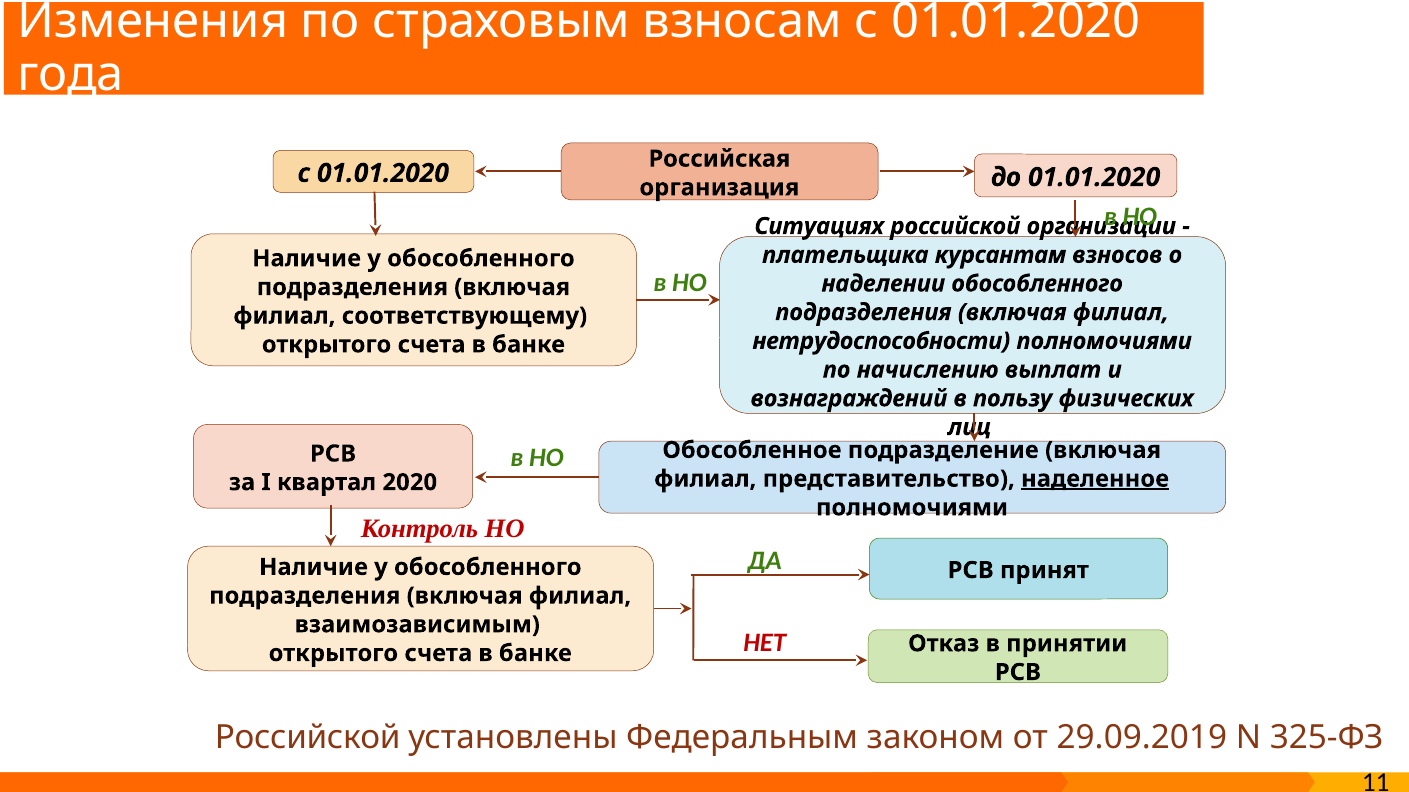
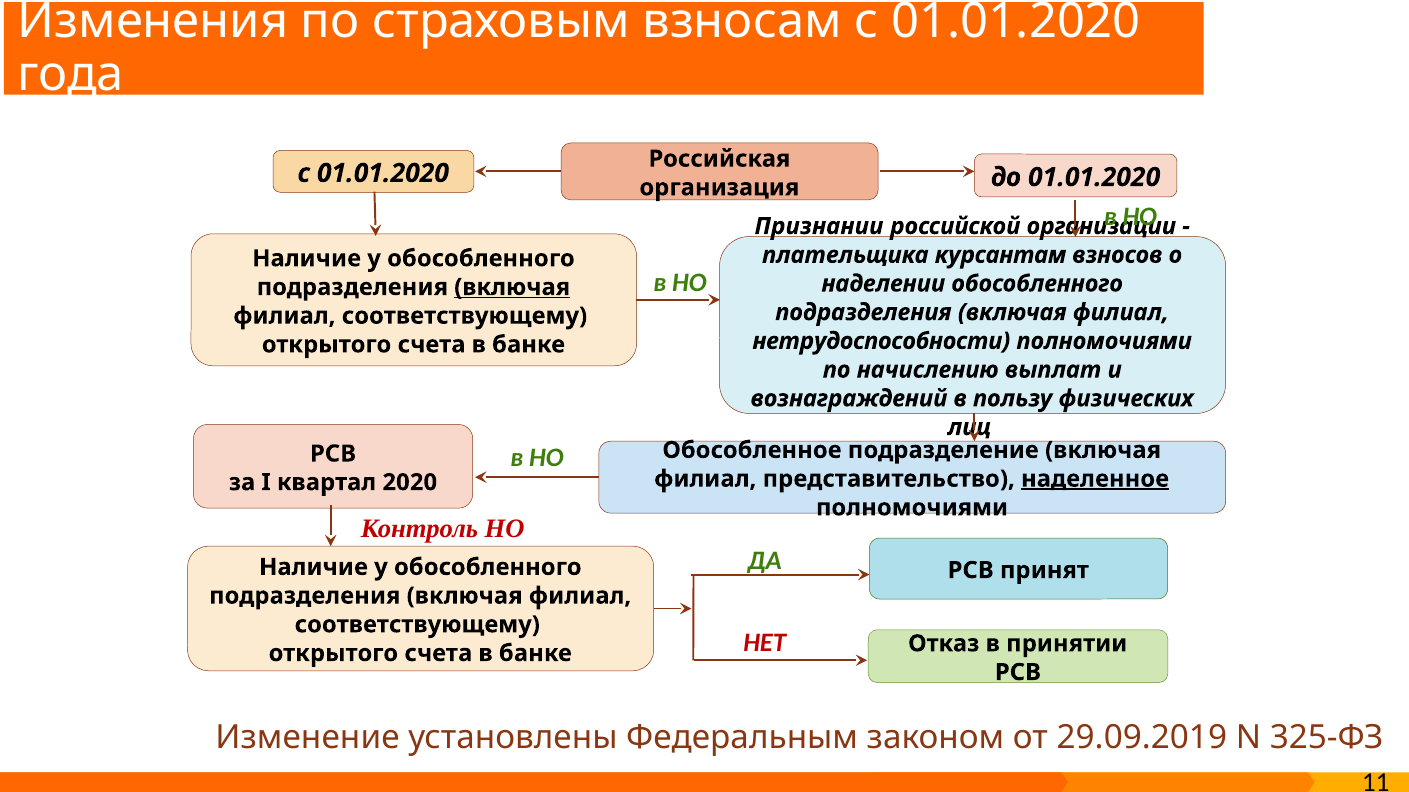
Ситуациях: Ситуациях -> Признании (819, 226)
включая underline: none -> present (512, 287)
взаимозависимым: взаимозависимым -> соответствующему (417, 625)
Российской: Российской -> Изменение (307, 738)
